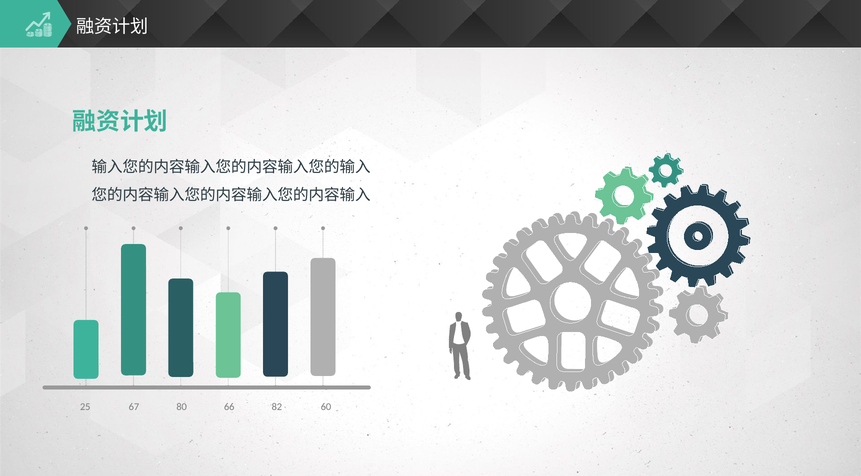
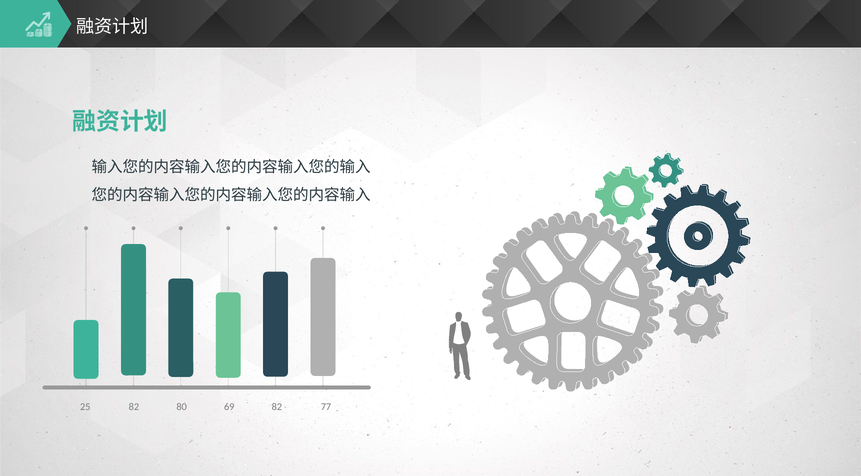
25 67: 67 -> 82 (134, 407)
66: 66 -> 69 (229, 407)
60: 60 -> 77 (326, 407)
